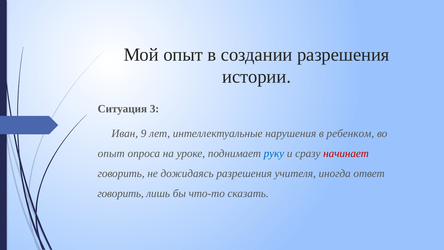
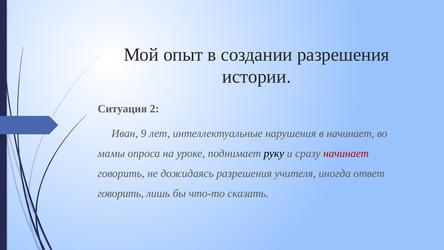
3: 3 -> 2 (154, 109)
в ребенком: ребенком -> начинает (350, 133)
опыт: опыт -> мамы (111, 153)
руку colour: blue -> black (274, 153)
